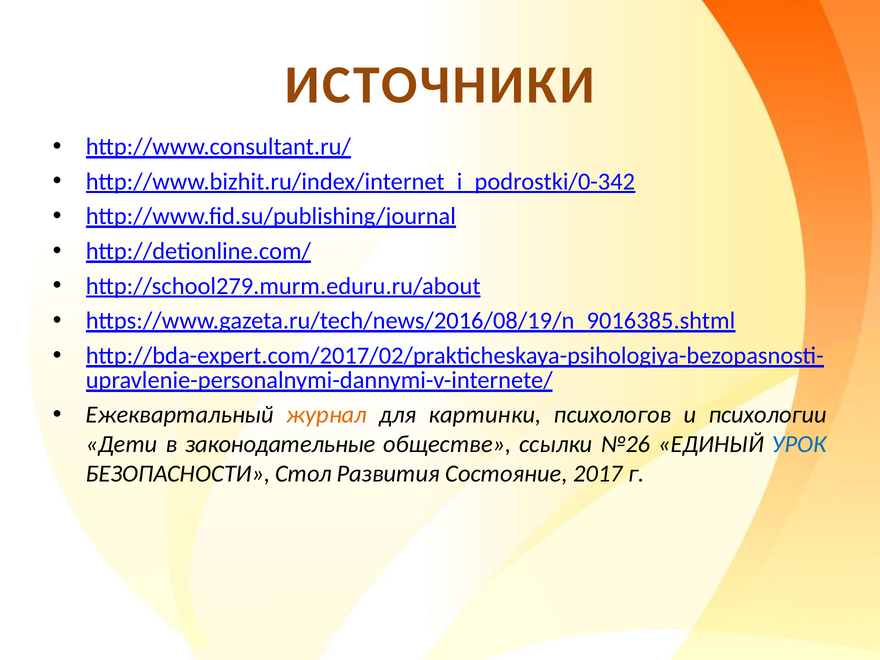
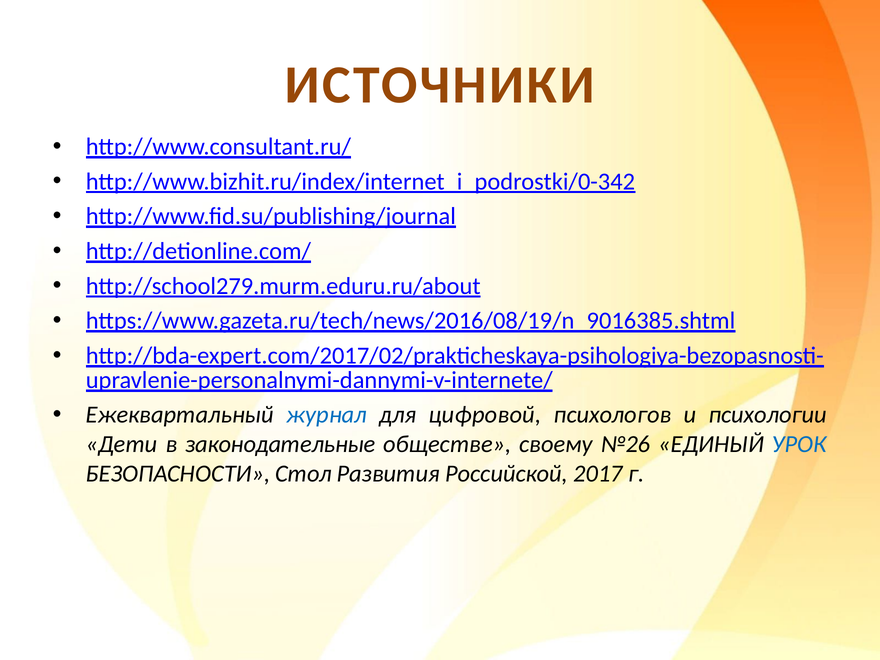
журнал colour: orange -> blue (327, 415)
картинки: картинки -> цифровой (485, 415)
ссылки: ссылки -> своему (556, 444)
Состояние: Состояние -> Российской (507, 474)
